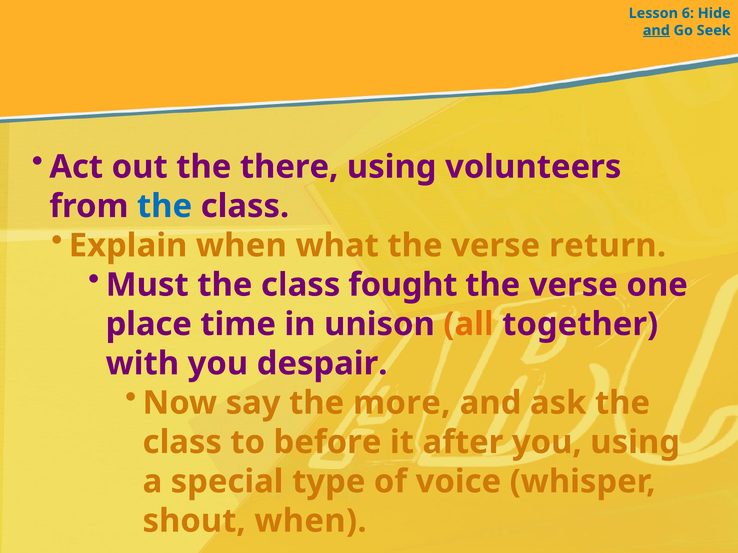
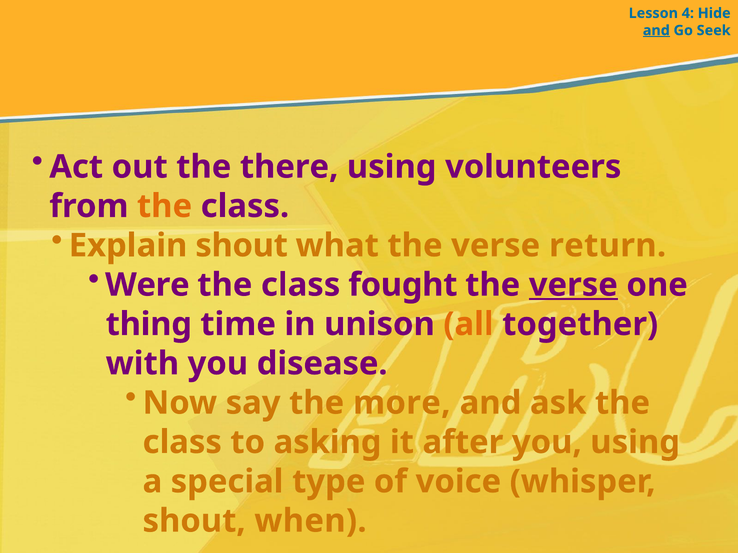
6: 6 -> 4 (688, 13)
the colour: blue -> orange (165, 206)
Explain when: when -> shout (242, 246)
Must: Must -> Were (147, 285)
verse underline: none -> present (573, 285)
place: place -> thing (149, 324)
despair: despair -> disease (322, 364)
before: before -> asking (328, 443)
